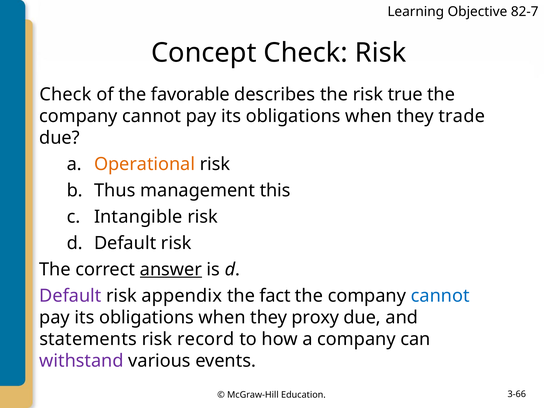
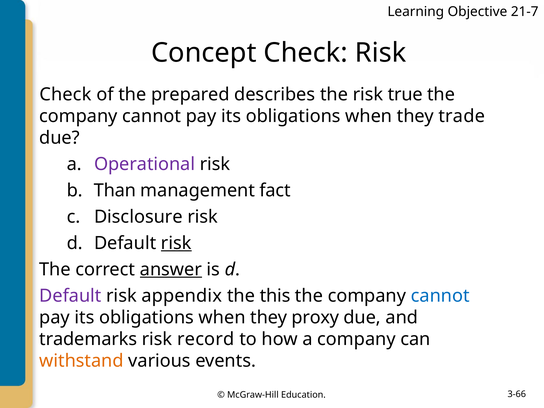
82-7: 82-7 -> 21-7 (525, 12)
favorable: favorable -> prepared (190, 94)
Operational colour: orange -> purple (145, 164)
Thus: Thus -> Than (115, 190)
this: this -> fact (275, 190)
Intangible: Intangible -> Disclosure (138, 217)
risk underline: none -> present (176, 243)
fact: fact -> this (275, 296)
statements: statements -> trademarks (88, 339)
withstand colour: purple -> orange (81, 361)
